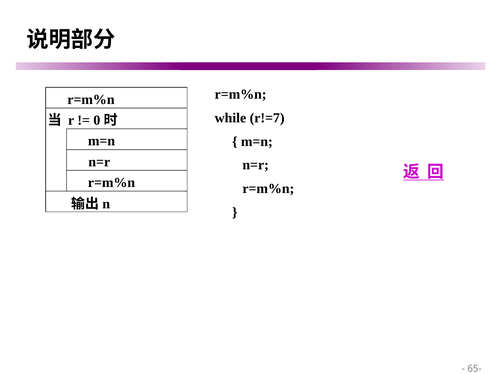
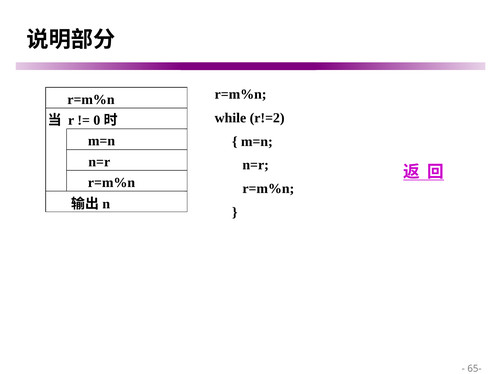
r!=7: r!=7 -> r!=2 (267, 118)
